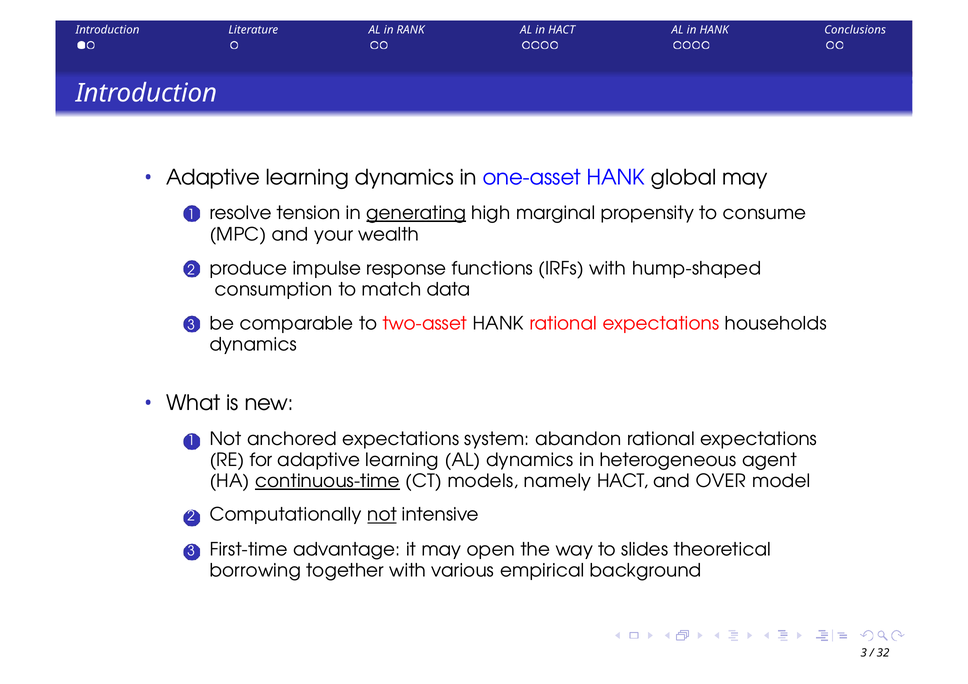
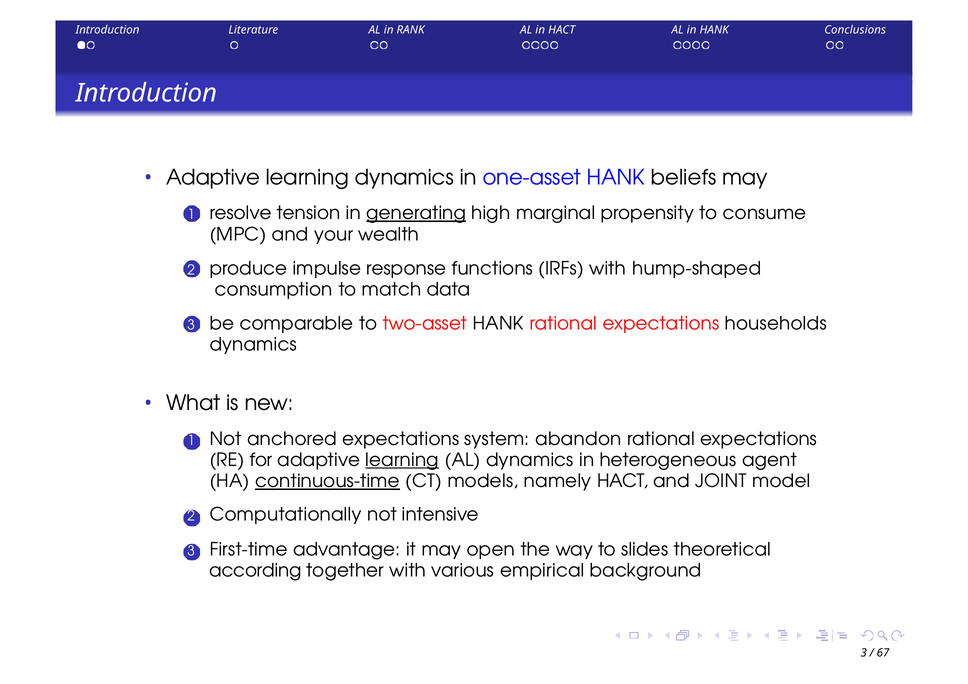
global: global -> beliefs (684, 178)
learning underline: none -> present (402, 460)
OVER: OVER -> JOINT (721, 481)
not underline: present -> none (382, 515)
borrowing: borrowing -> according (255, 571)
32: 32 -> 67 (883, 653)
